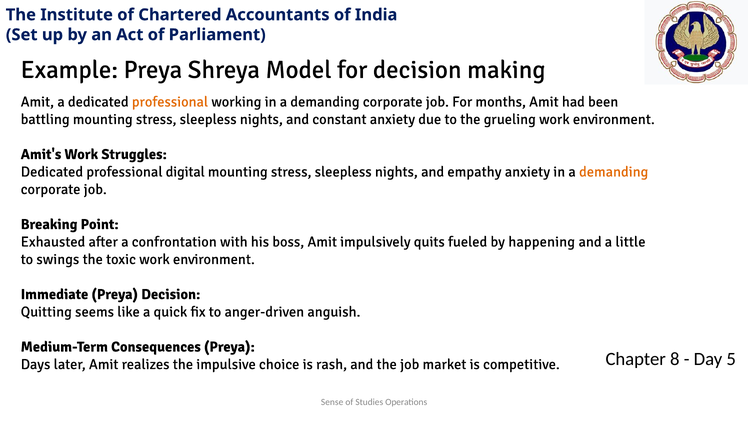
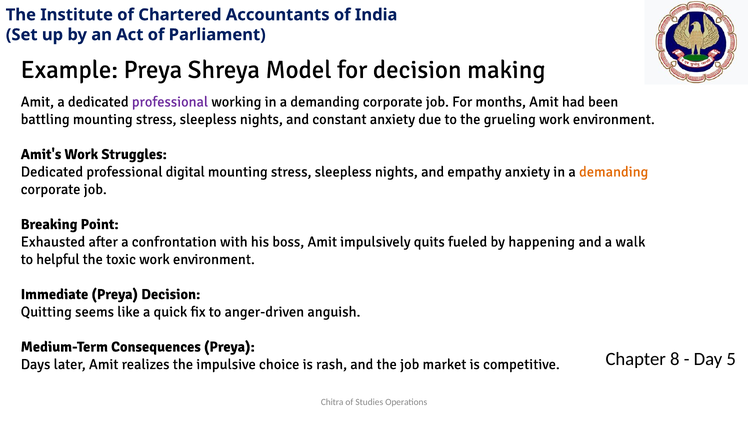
professional colour: orange -> purple (170, 102)
little: little -> walk (630, 242)
swings: swings -> helpful (58, 259)
Sense: Sense -> Chitra (332, 402)
